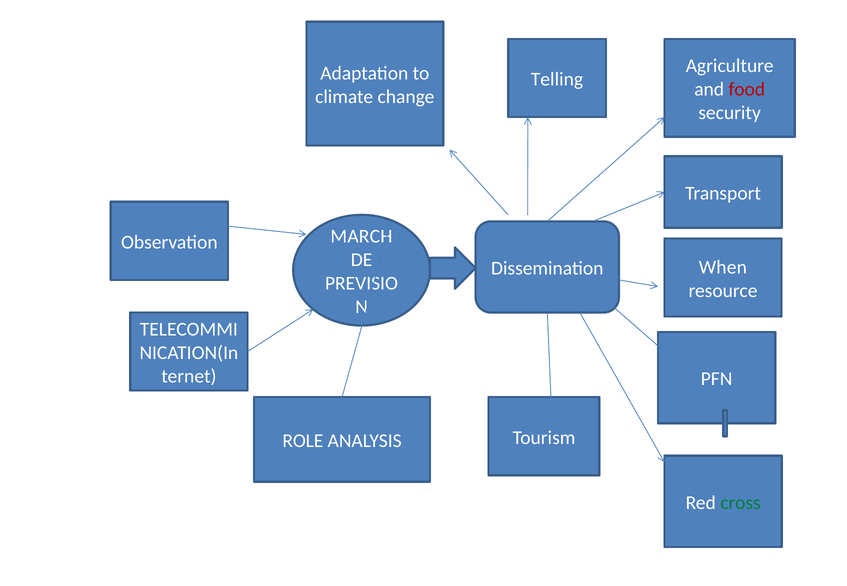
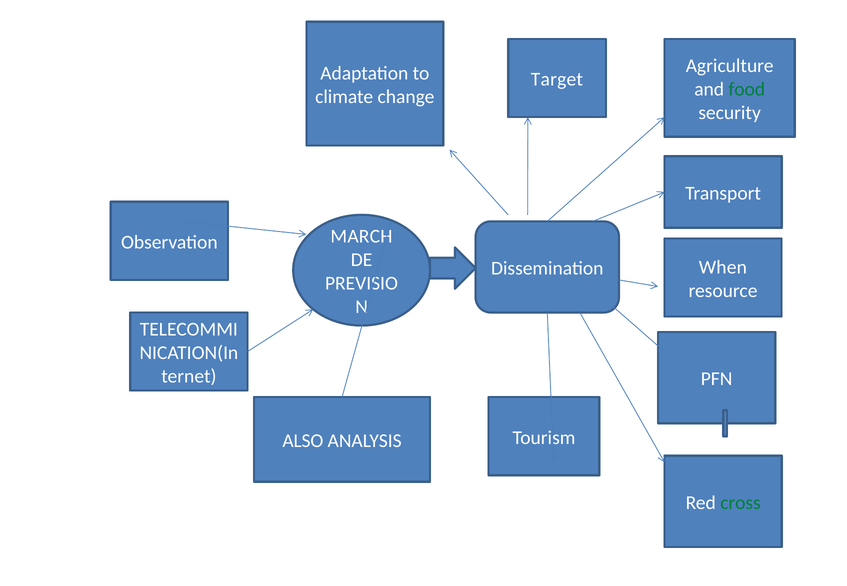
Telling: Telling -> Target (557, 80)
food colour: red -> green (747, 89)
ROLE: ROLE -> ALSO (303, 441)
